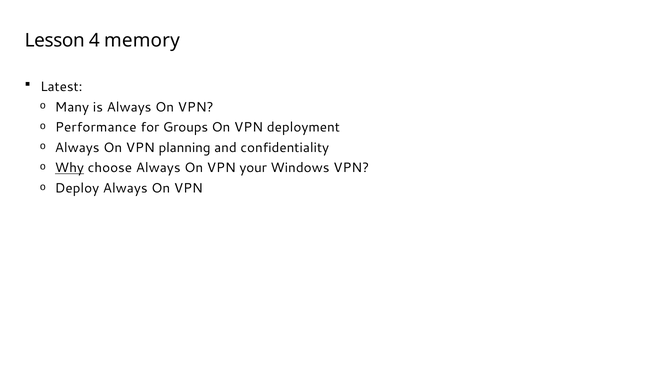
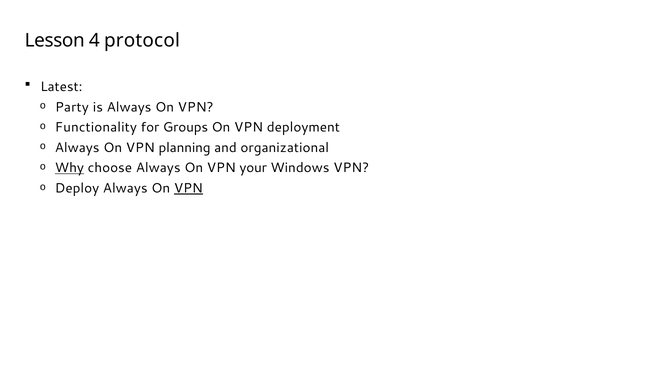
memory: memory -> protocol (142, 40)
Many: Many -> Party (72, 107)
Performance: Performance -> Functionality (96, 127)
confidentiality: confidentiality -> organizational (285, 148)
VPN underline: none -> present (188, 188)
